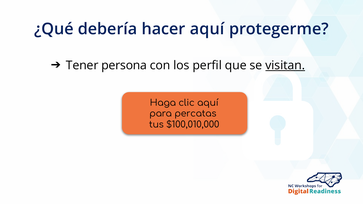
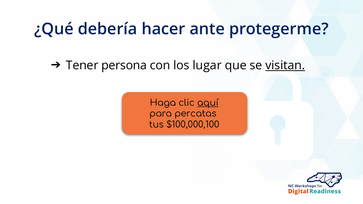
hacer aquí: aquí -> ante (207, 29)
perfil: perfil -> lugar (207, 65)
aquí underline: none -> present (208, 103)
$100,010,000: $100,010,000 -> $100,000,100 (193, 125)
